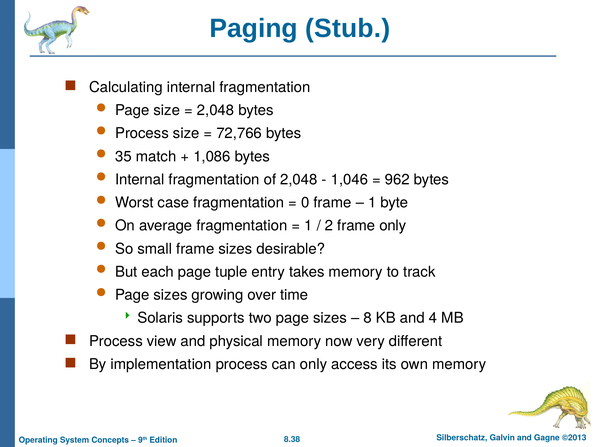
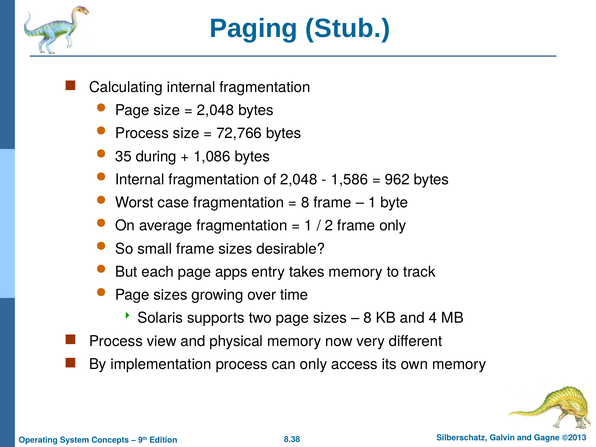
match: match -> during (156, 156)
1,046: 1,046 -> 1,586 (349, 180)
0: 0 -> 8 (305, 203)
tuple: tuple -> apps (231, 272)
